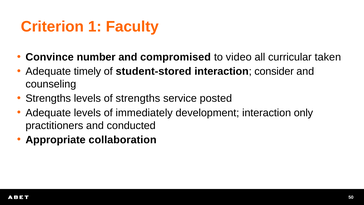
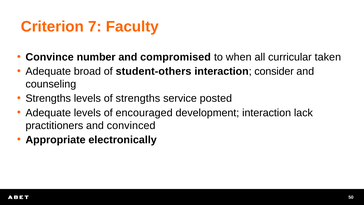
1: 1 -> 7 (95, 27)
video: video -> when (239, 57)
timely: timely -> broad (87, 71)
student-stored: student-stored -> student-others (154, 71)
immediately: immediately -> encouraged (144, 113)
only: only -> lack (303, 113)
conducted: conducted -> convinced (131, 125)
collaboration: collaboration -> electronically (123, 140)
